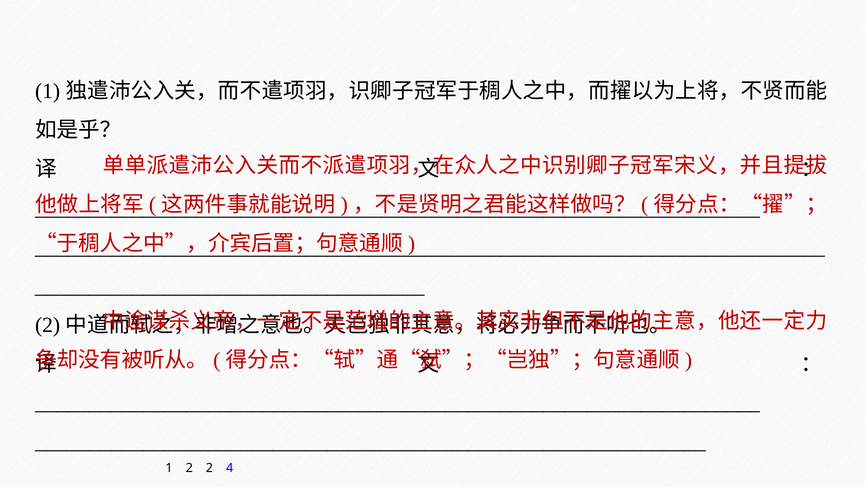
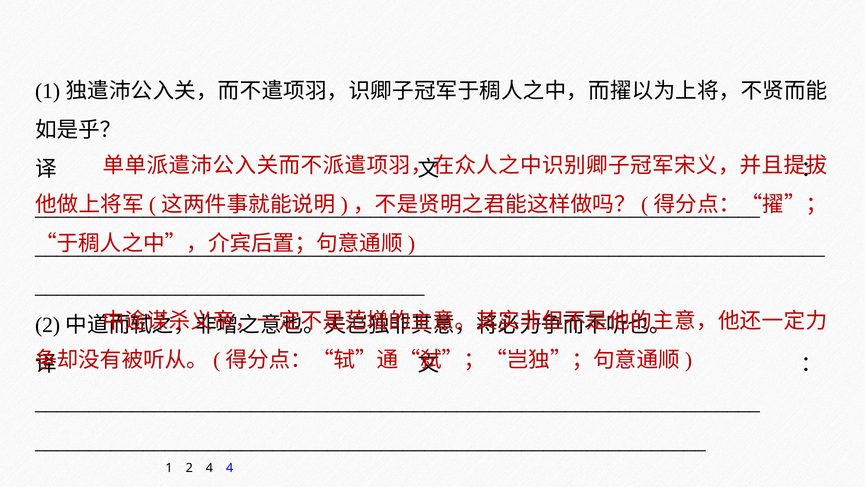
2 2: 2 -> 4 (209, 468)
